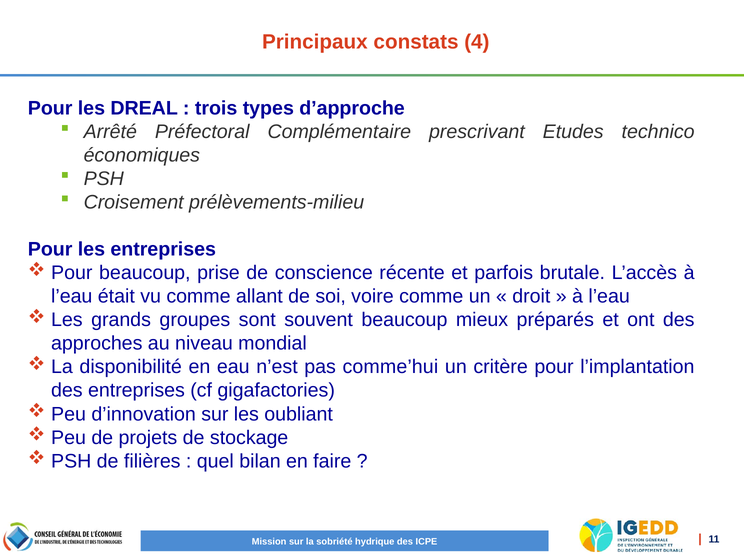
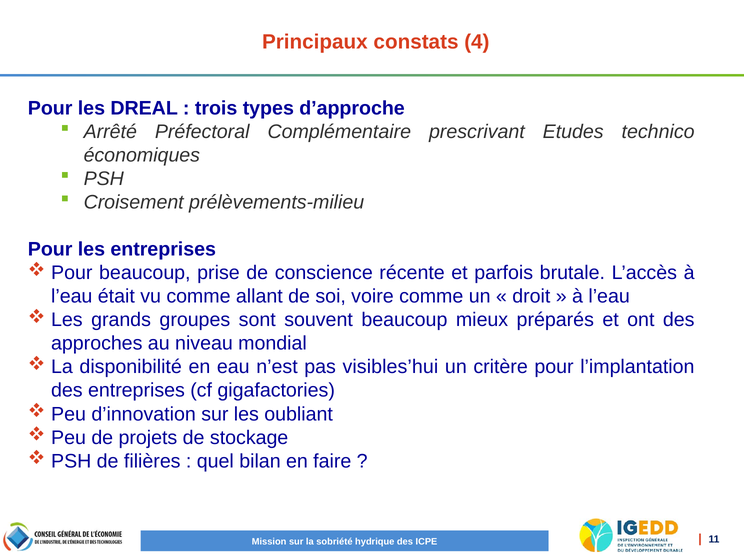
comme’hui: comme’hui -> visibles’hui (390, 367)
